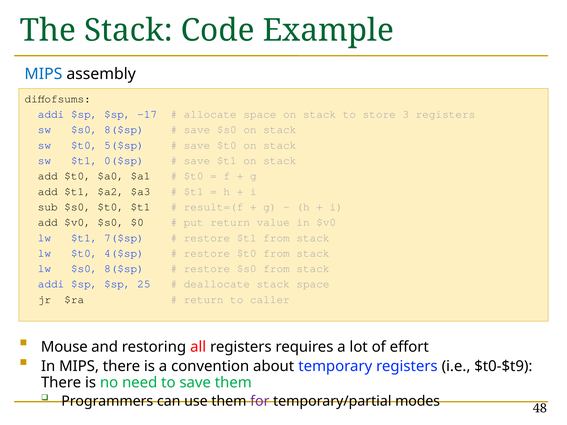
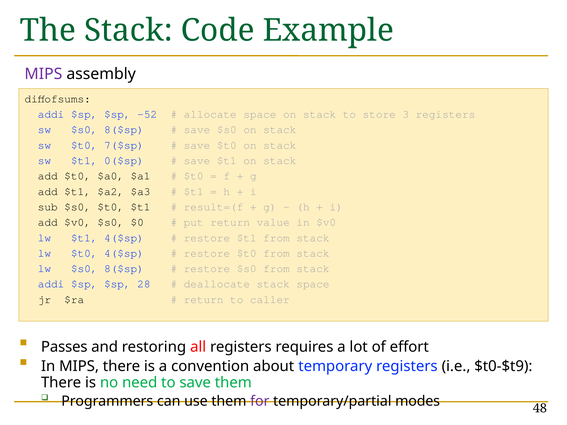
MIPS colour: blue -> purple (43, 74)
-17: -17 -> -52 (147, 114)
5($sp: 5($sp -> 7($sp (124, 145)
$t1 7($sp: 7($sp -> 4($sp (124, 238)
25: 25 -> 28 (144, 284)
Mouse: Mouse -> Passes (64, 347)
